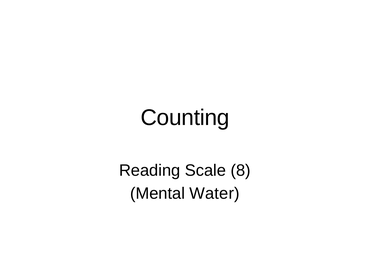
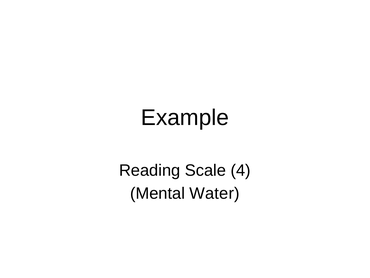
Counting: Counting -> Example (185, 118)
8: 8 -> 4 (241, 170)
